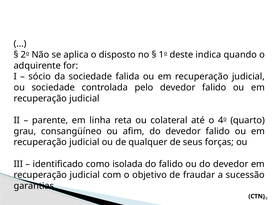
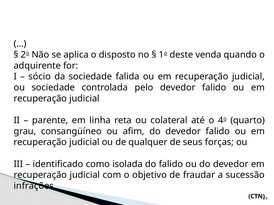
indica: indica -> venda (208, 55)
garantias: garantias -> infrações (35, 186)
